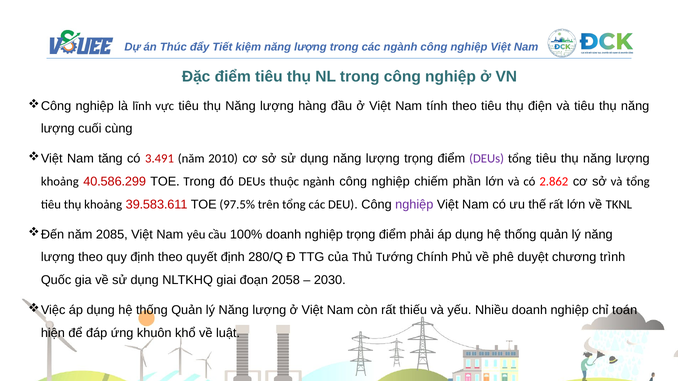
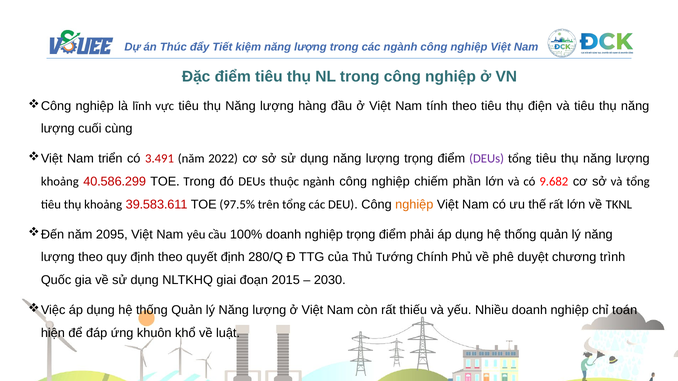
tăng: tăng -> triển (110, 159)
2010: 2010 -> 2022 (223, 159)
2.862: 2.862 -> 9.682 (554, 182)
nghiệp colour: purple -> orange (414, 205)
2085: 2085 -> 2095 (112, 235)
2058: 2058 -> 2015 (286, 280)
